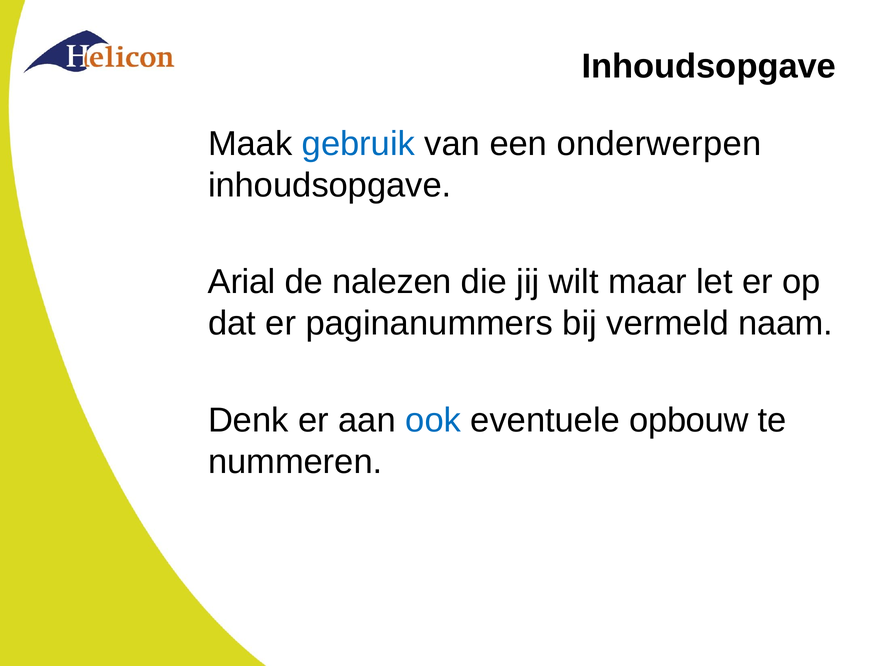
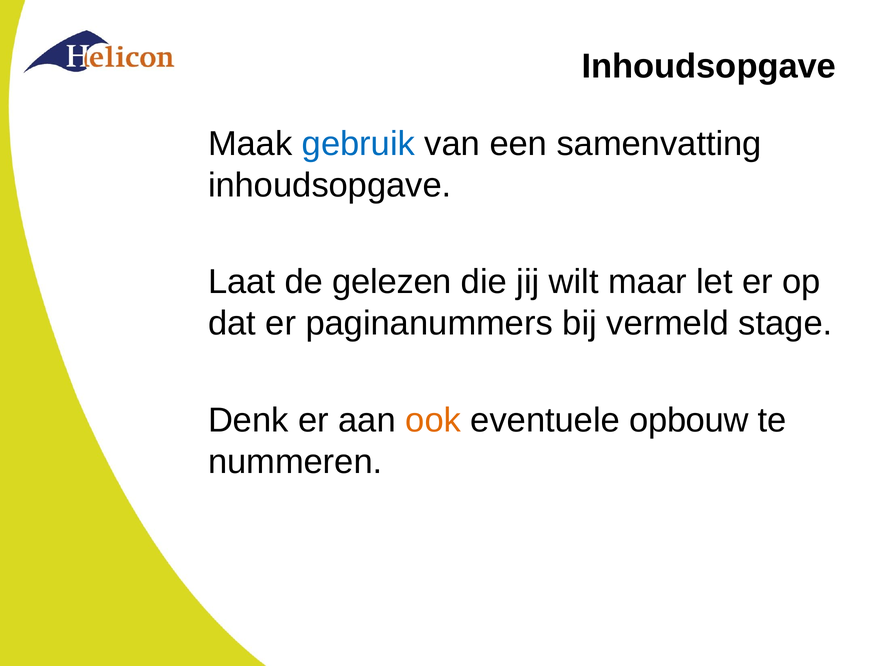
onderwerpen: onderwerpen -> samenvatting (659, 144)
Arial: Arial -> Laat (242, 282)
nalezen: nalezen -> gelezen (392, 282)
naam: naam -> stage (785, 323)
ook colour: blue -> orange (433, 420)
